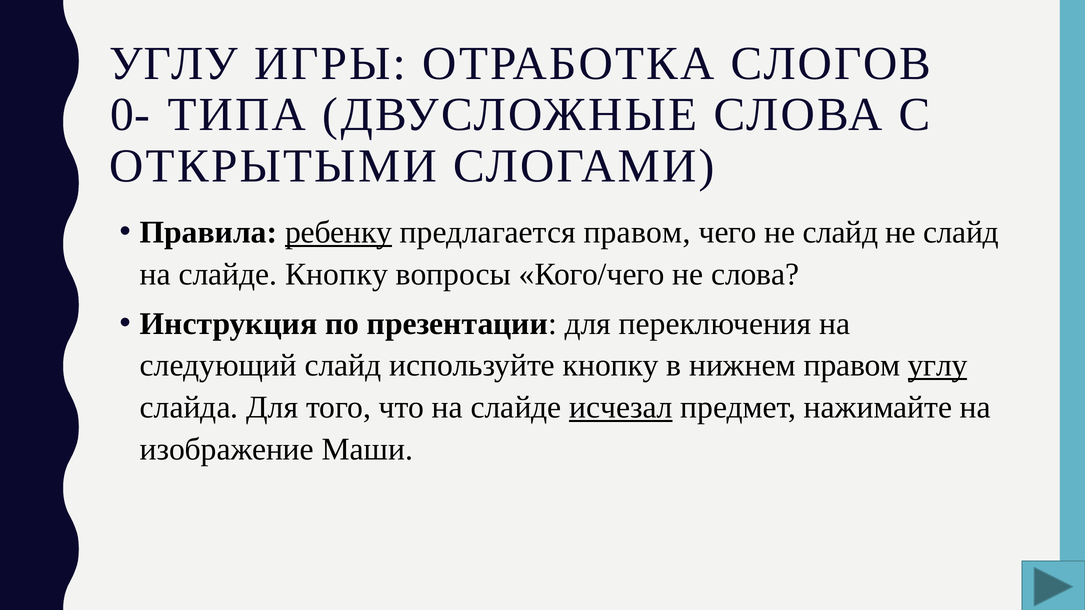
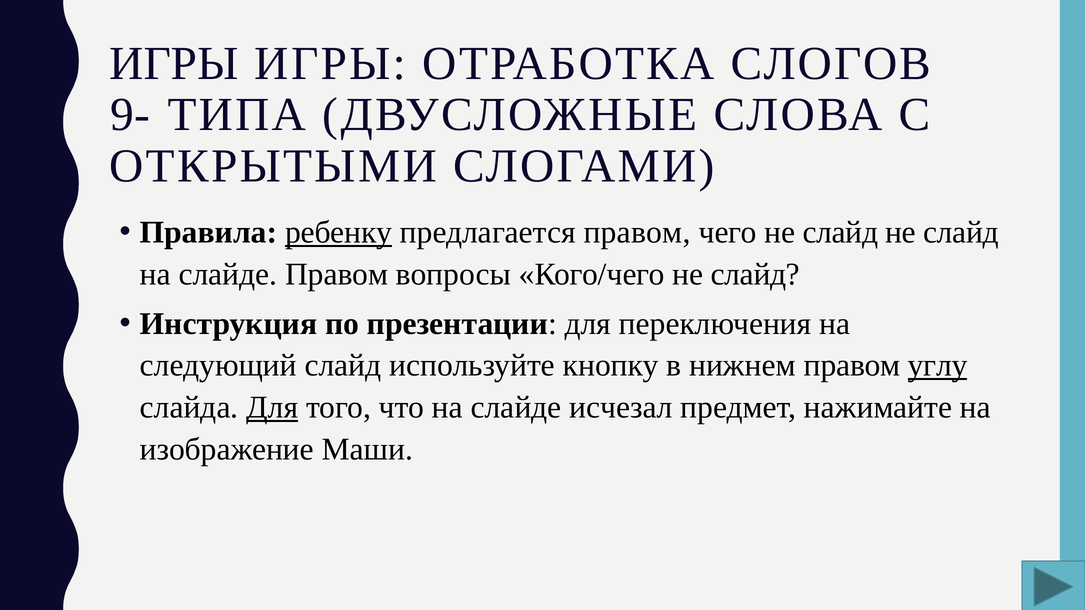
УГЛУ: УГЛУ -> ИГРЫ (174, 63)
0-: 0- -> 9- (130, 115)
слайде Кнопку: Кнопку -> Правом (337, 274)
Кого/чего не слова: слова -> слайд (755, 274)
Для underline: none -> present (272, 408)
исчезал underline: present -> none (621, 408)
